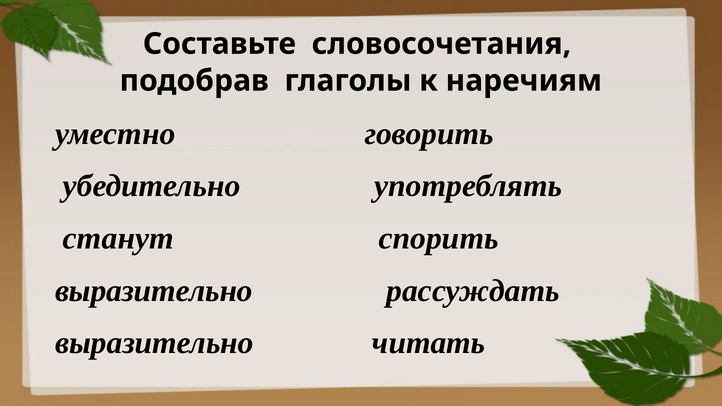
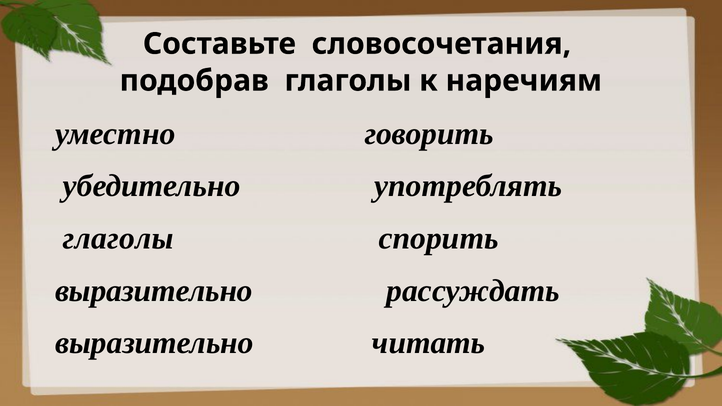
станут: станут -> глаголы (118, 238)
